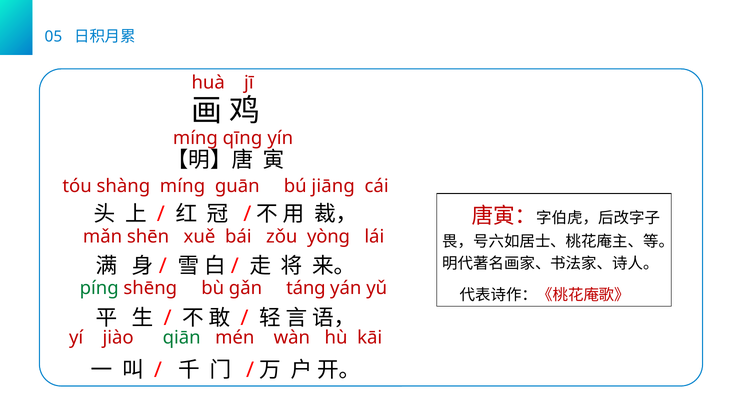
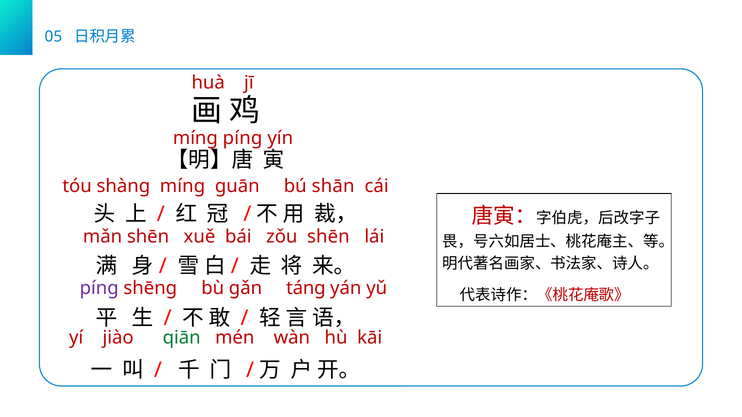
mínɡ qīnɡ: qīnɡ -> pínɡ (243, 138)
jiānɡ: jiānɡ -> shān (333, 186)
zǒu yònɡ: yònɡ -> shēn (328, 237)
pínɡ colour: green -> purple (99, 289)
